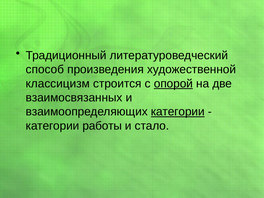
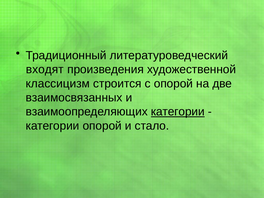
способ: способ -> входят (45, 69)
опорой underline: present -> none (173, 84)
категории работы: работы -> опорой (102, 126)
